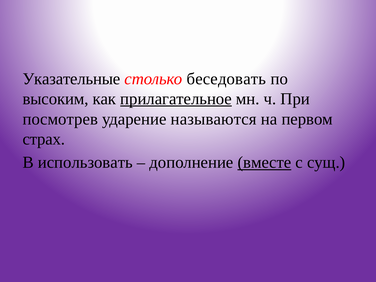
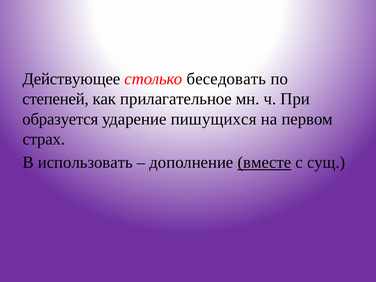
Указательные: Указательные -> Действующее (71, 79)
высоким: высоким -> степеней (56, 99)
прилагательное underline: present -> none (176, 99)
посмотрев: посмотрев -> образуется (60, 119)
называются: называются -> пишущихся (214, 119)
